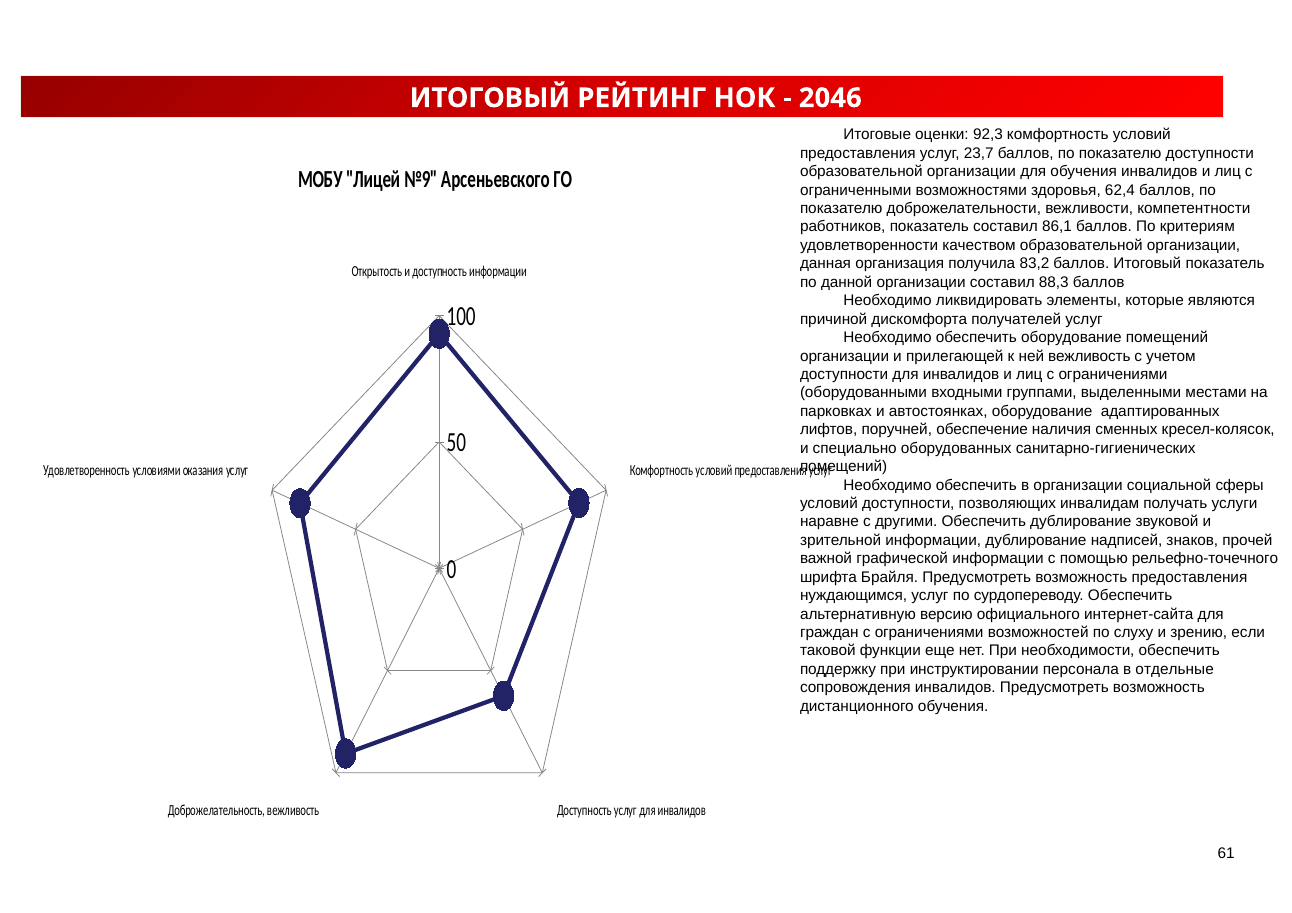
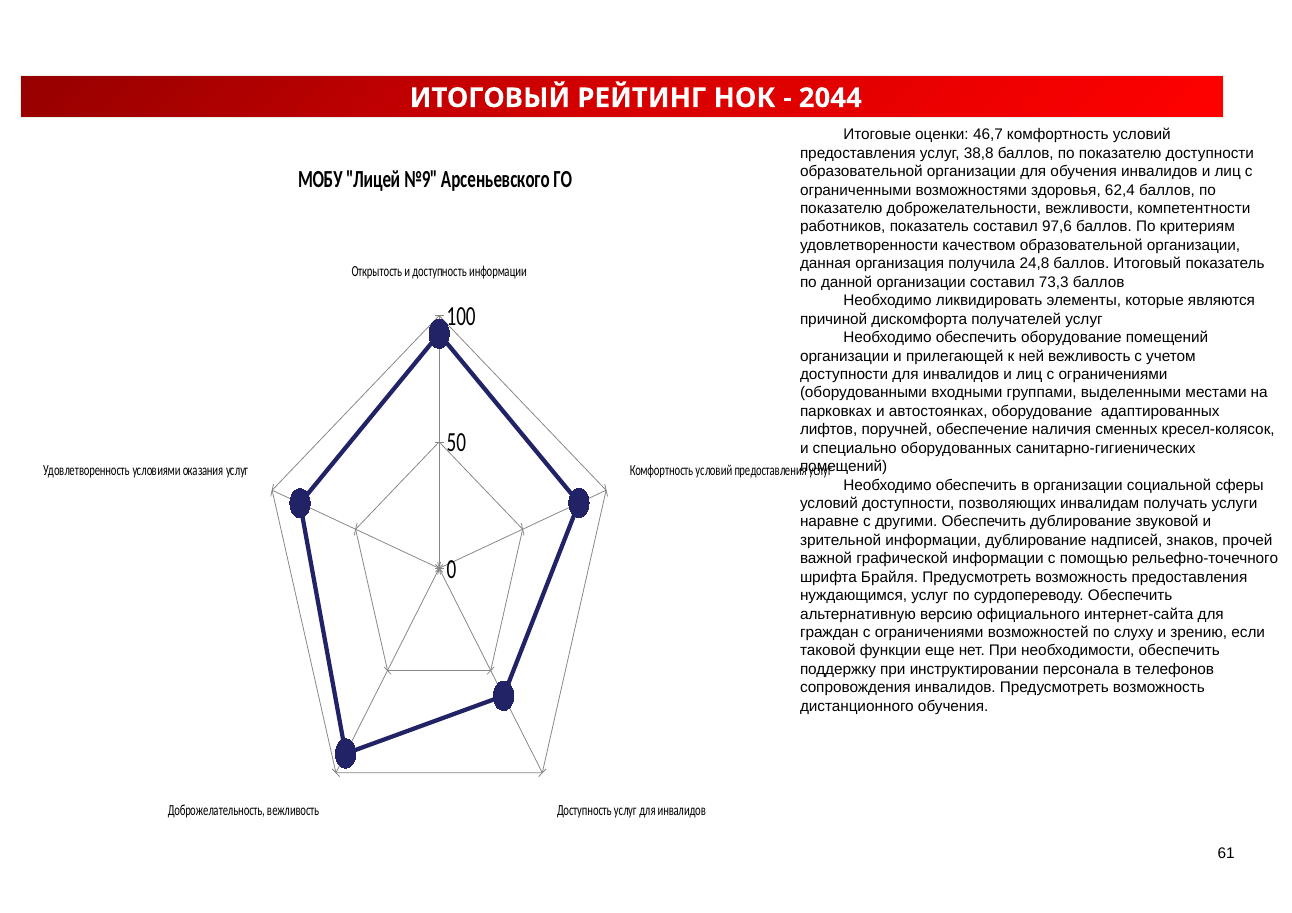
2046: 2046 -> 2044 (830, 98)
92,3: 92,3 -> 46,7 (988, 135)
23,7: 23,7 -> 38,8 (979, 153)
86,1: 86,1 -> 97,6 (1057, 227)
83,2: 83,2 -> 24,8 (1034, 264)
88,3: 88,3 -> 73,3 (1054, 282)
отдельные: отдельные -> телефонов (1175, 670)
